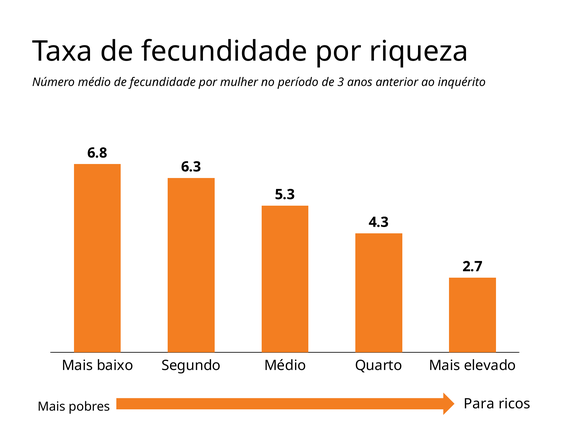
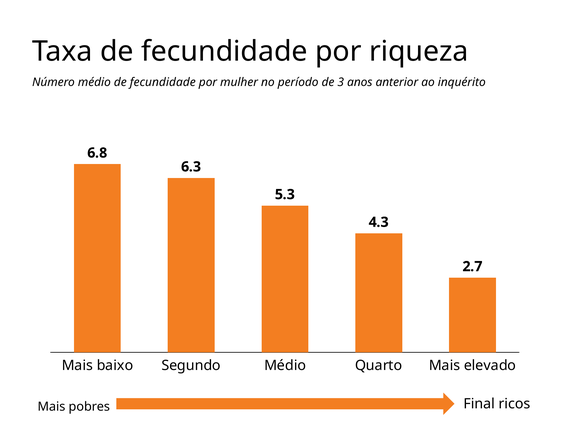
Para: Para -> Final (479, 404)
